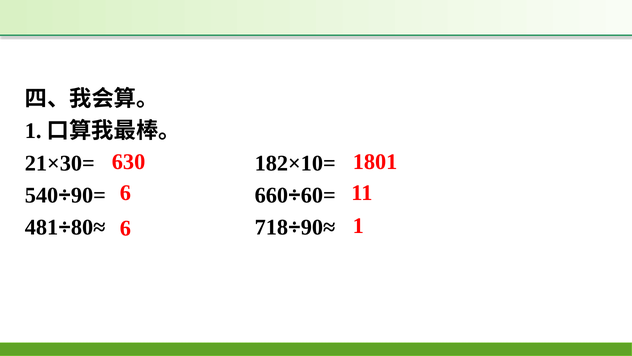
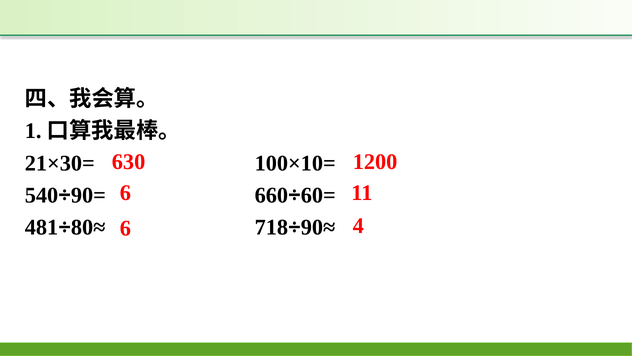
1801: 1801 -> 1200 (375, 162)
182×10=: 182×10= -> 100×10= (295, 163)
6 1: 1 -> 4 (358, 225)
